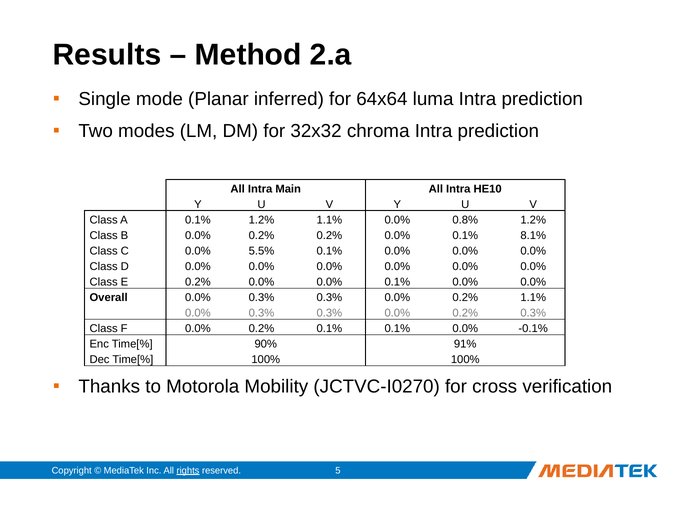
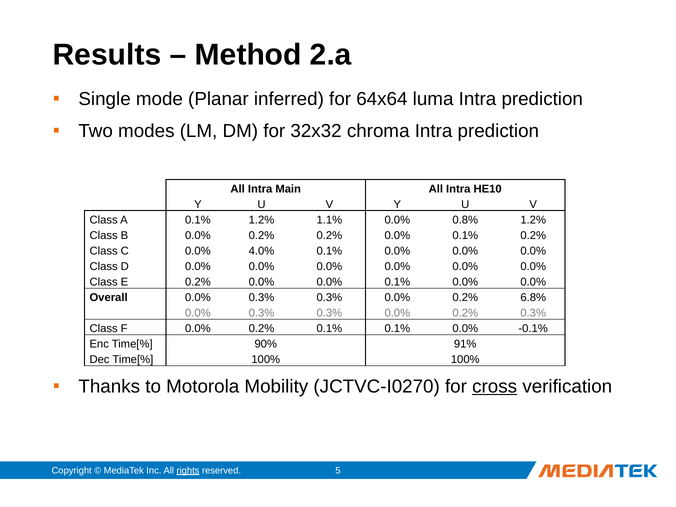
0.1% 8.1%: 8.1% -> 0.2% (533, 236)
5.5%: 5.5% -> 4.0% (261, 251)
0.2% 1.1%: 1.1% -> 6.8% (533, 298)
cross underline: none -> present (495, 386)
